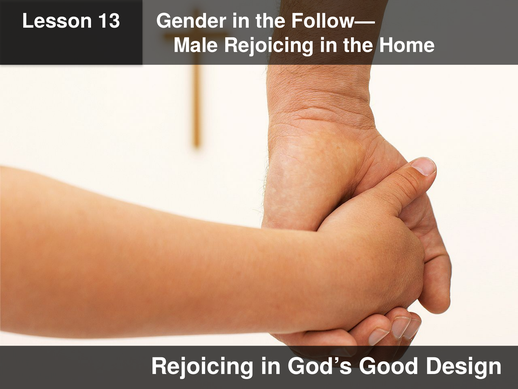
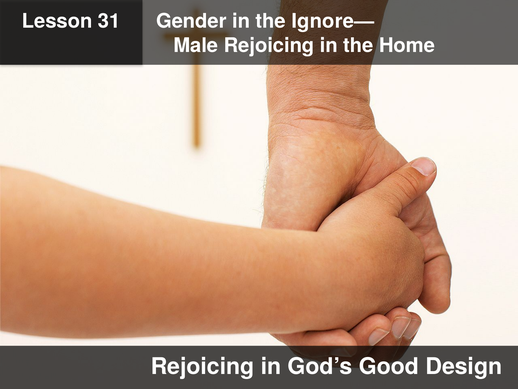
13: 13 -> 31 (109, 21)
Follow—: Follow— -> Ignore— (333, 21)
